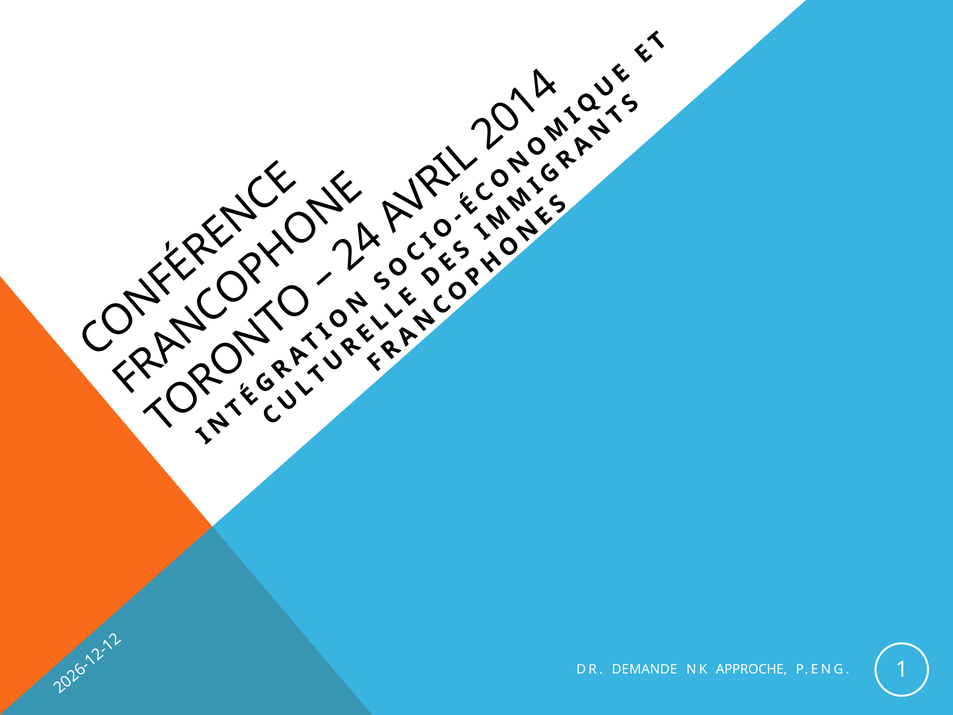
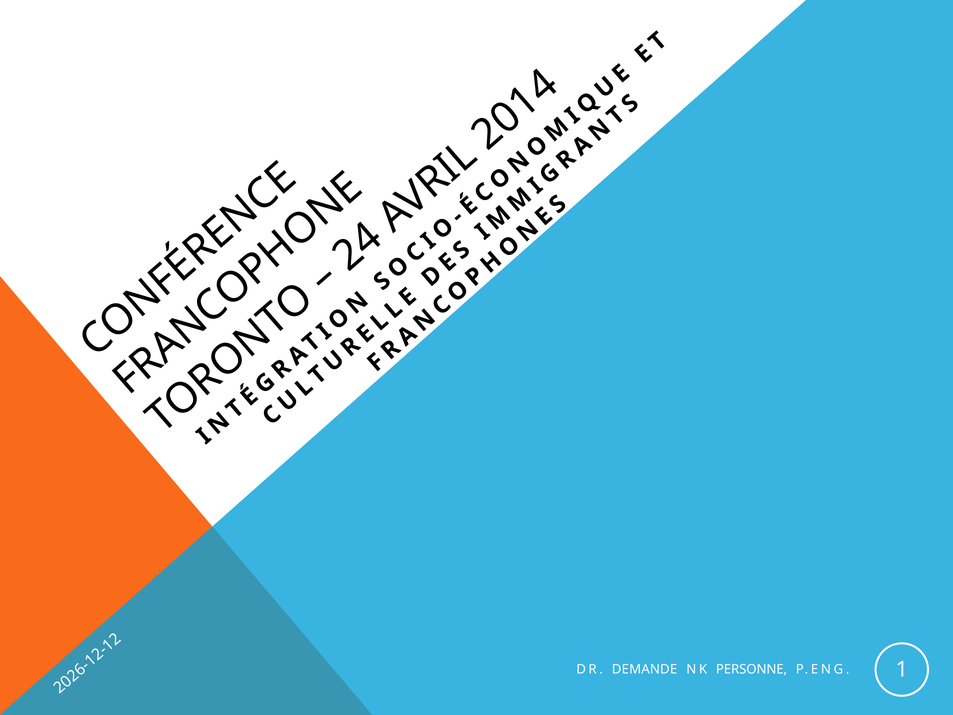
APPROCHE: APPROCHE -> PERSONNE (752, 669)
